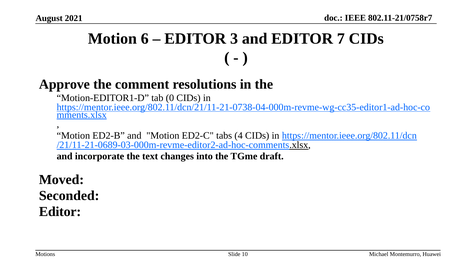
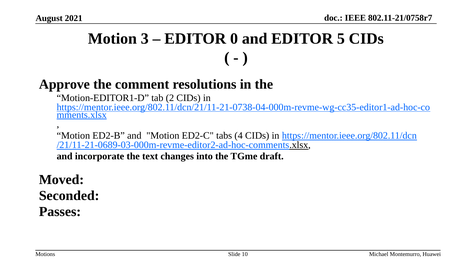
6: 6 -> 3 (145, 39)
3: 3 -> 0 (234, 39)
7: 7 -> 5 (341, 39)
0: 0 -> 2 (170, 98)
Editor: Editor -> Passes (60, 212)
